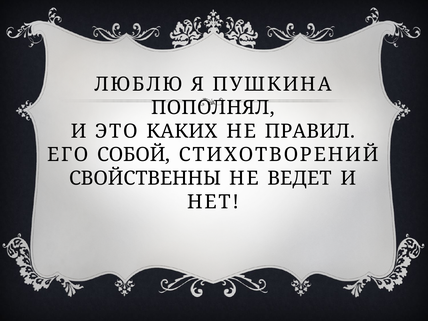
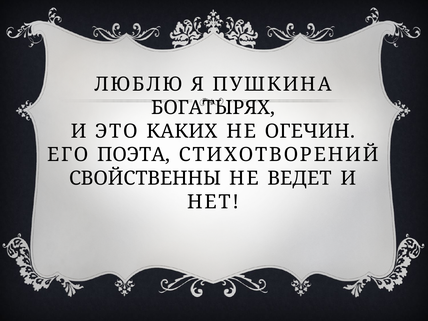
ПОПОЛНЯЛ: ПОПОЛНЯЛ -> БОГАТЫРЯХ (213, 108)
ПРАВИЛ: ПРАВИЛ -> ОГЕЧИН (310, 131)
СОБОЙ: СОБОЙ -> ПОЭТА (134, 155)
